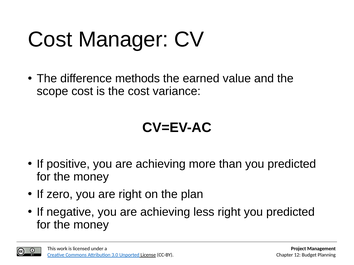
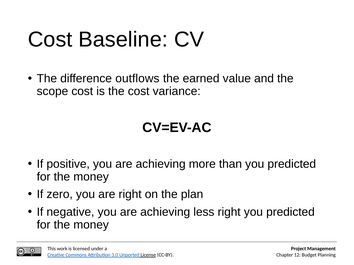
Manager: Manager -> Baseline (123, 40)
methods: methods -> outflows (137, 79)
